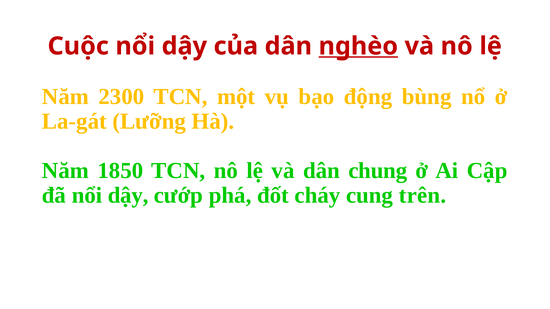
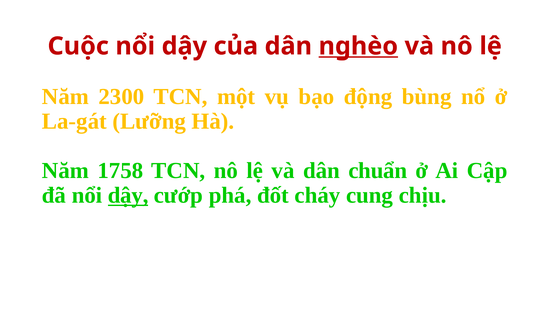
1850: 1850 -> 1758 (120, 171)
chung: chung -> chuẩn (378, 171)
dậy underline: none -> present (128, 196)
trên: trên -> chịu (423, 196)
